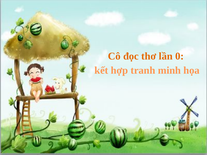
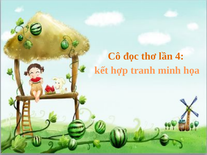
0: 0 -> 4 (179, 56)
